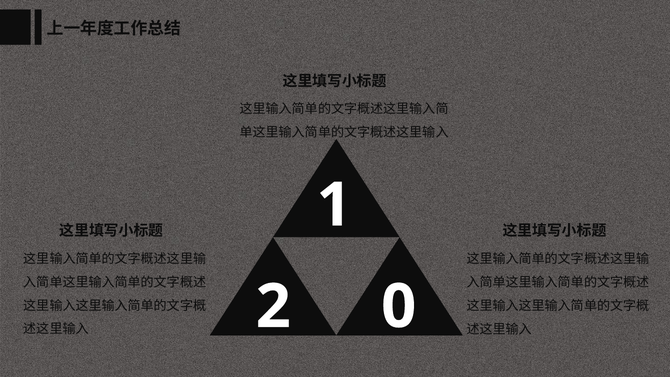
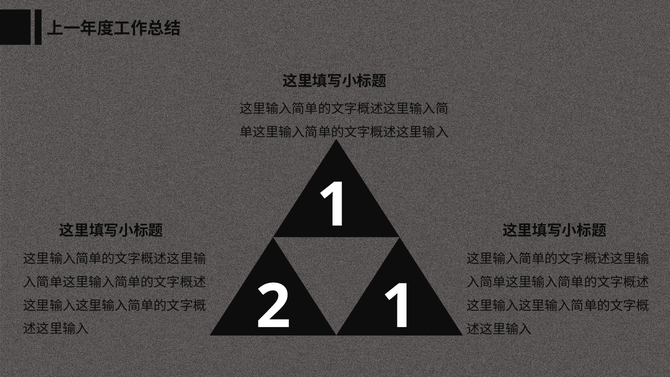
2 0: 0 -> 1 (399, 307)
